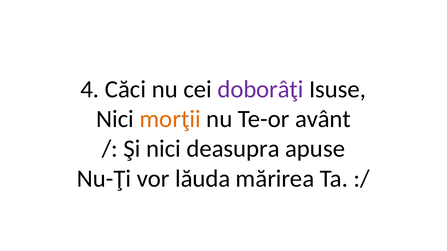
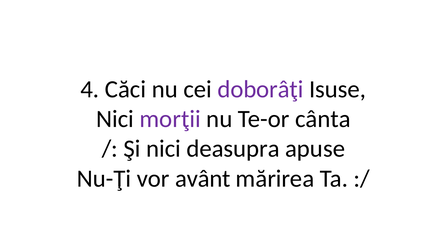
morţii colour: orange -> purple (170, 119)
avânt: avânt -> cânta (323, 119)
lăuda: lăuda -> avânt (203, 179)
